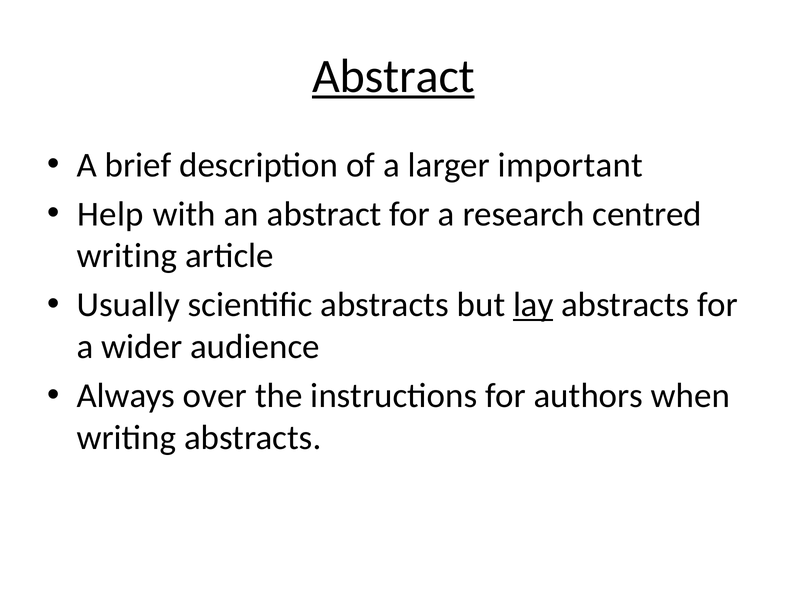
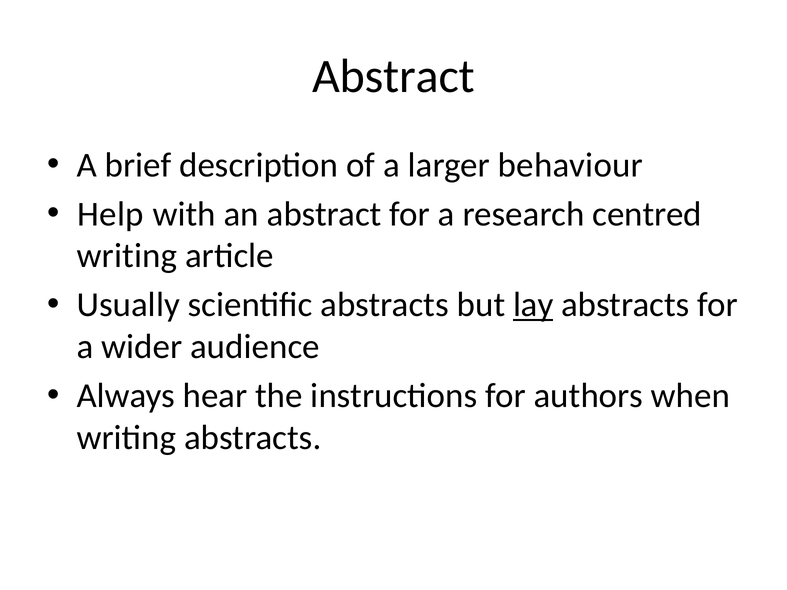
Abstract underline: present -> none (394, 76)
important: important -> behaviour (570, 165)
over: over -> hear (215, 396)
